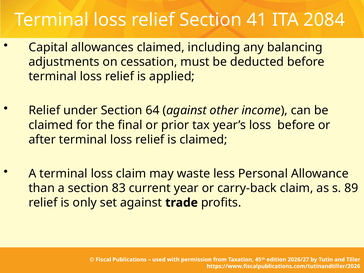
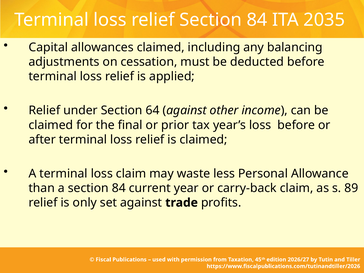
relief Section 41: 41 -> 84 (257, 20)
2084: 2084 -> 2035 (324, 20)
a section 83: 83 -> 84 (119, 188)
